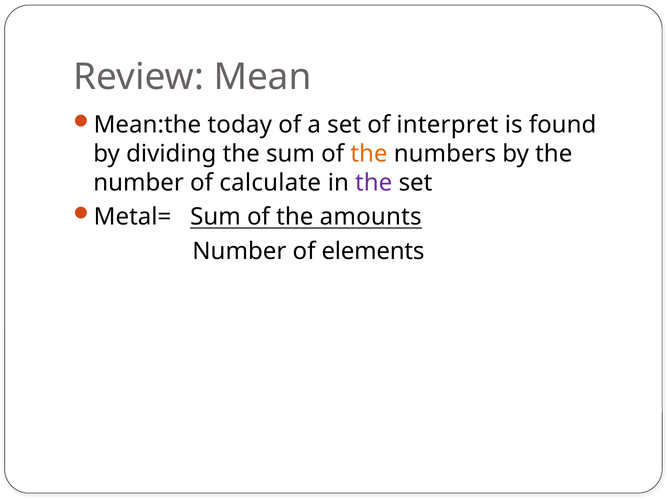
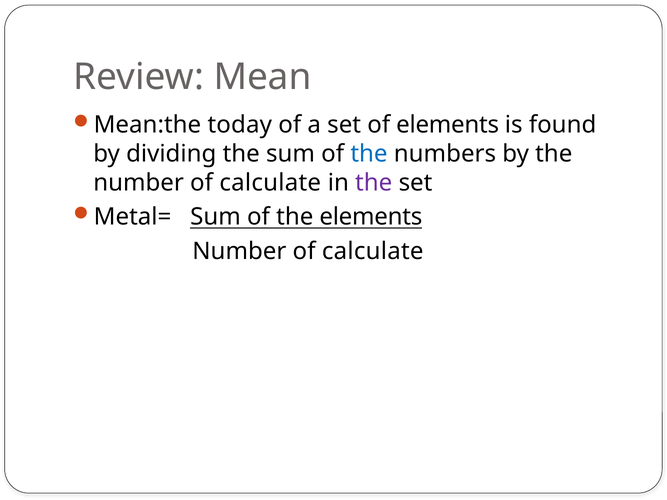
of interpret: interpret -> elements (448, 125)
the colour: orange -> blue (369, 154)
the amounts: amounts -> elements (371, 217)
elements: elements -> calculate (373, 251)
